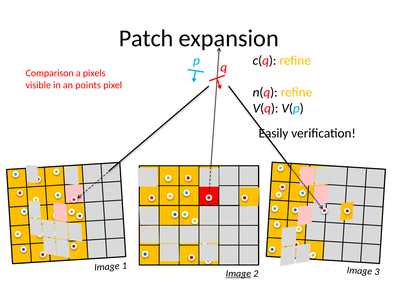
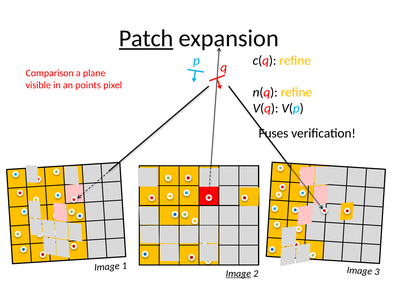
Patch underline: none -> present (146, 39)
pixels: pixels -> plane (94, 73)
Easily: Easily -> Fuses (273, 134)
